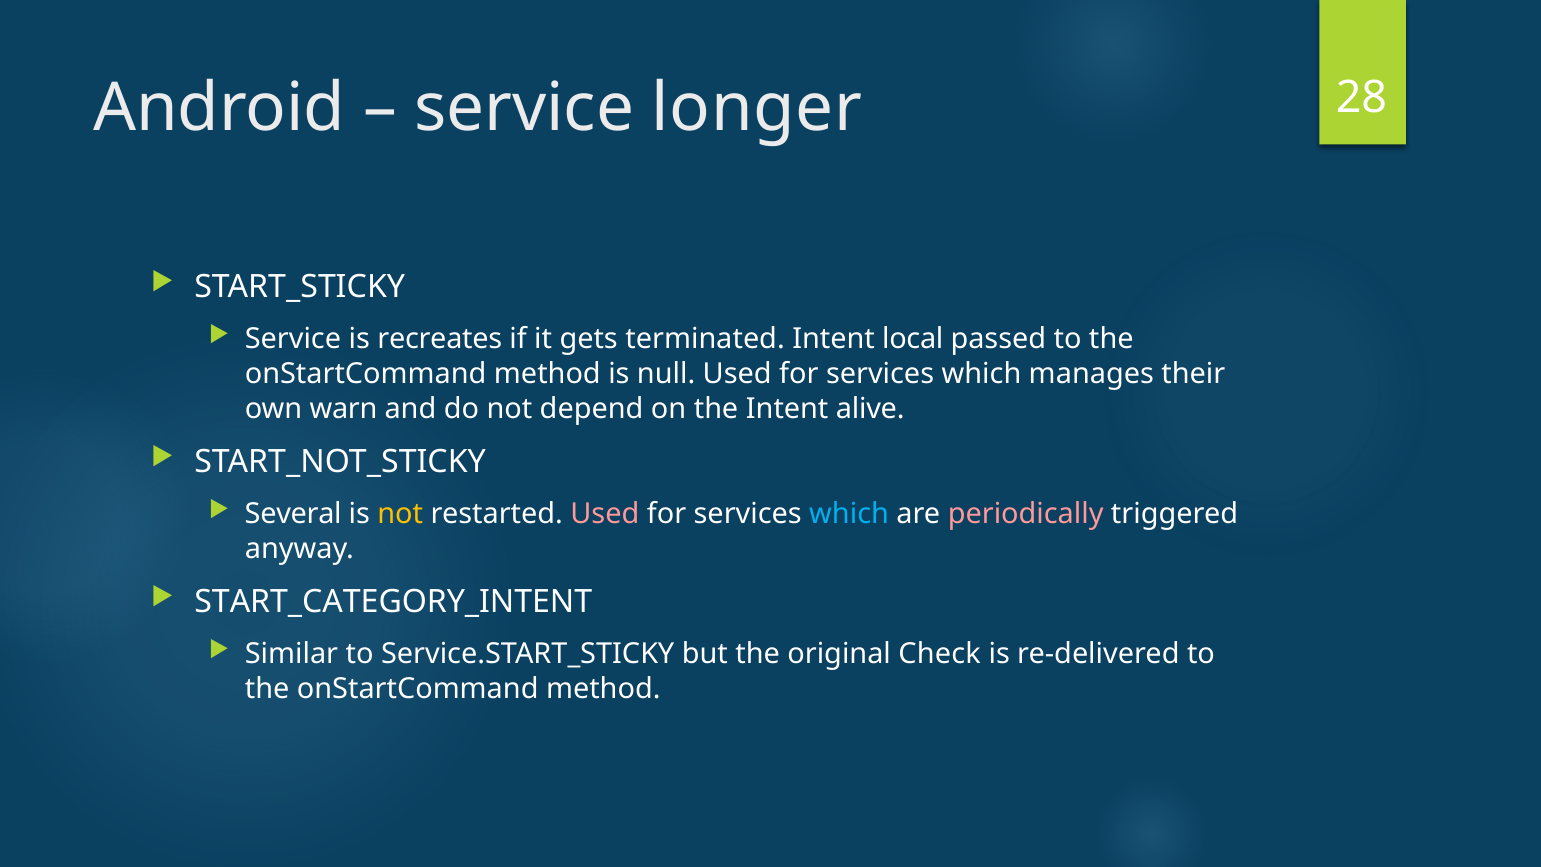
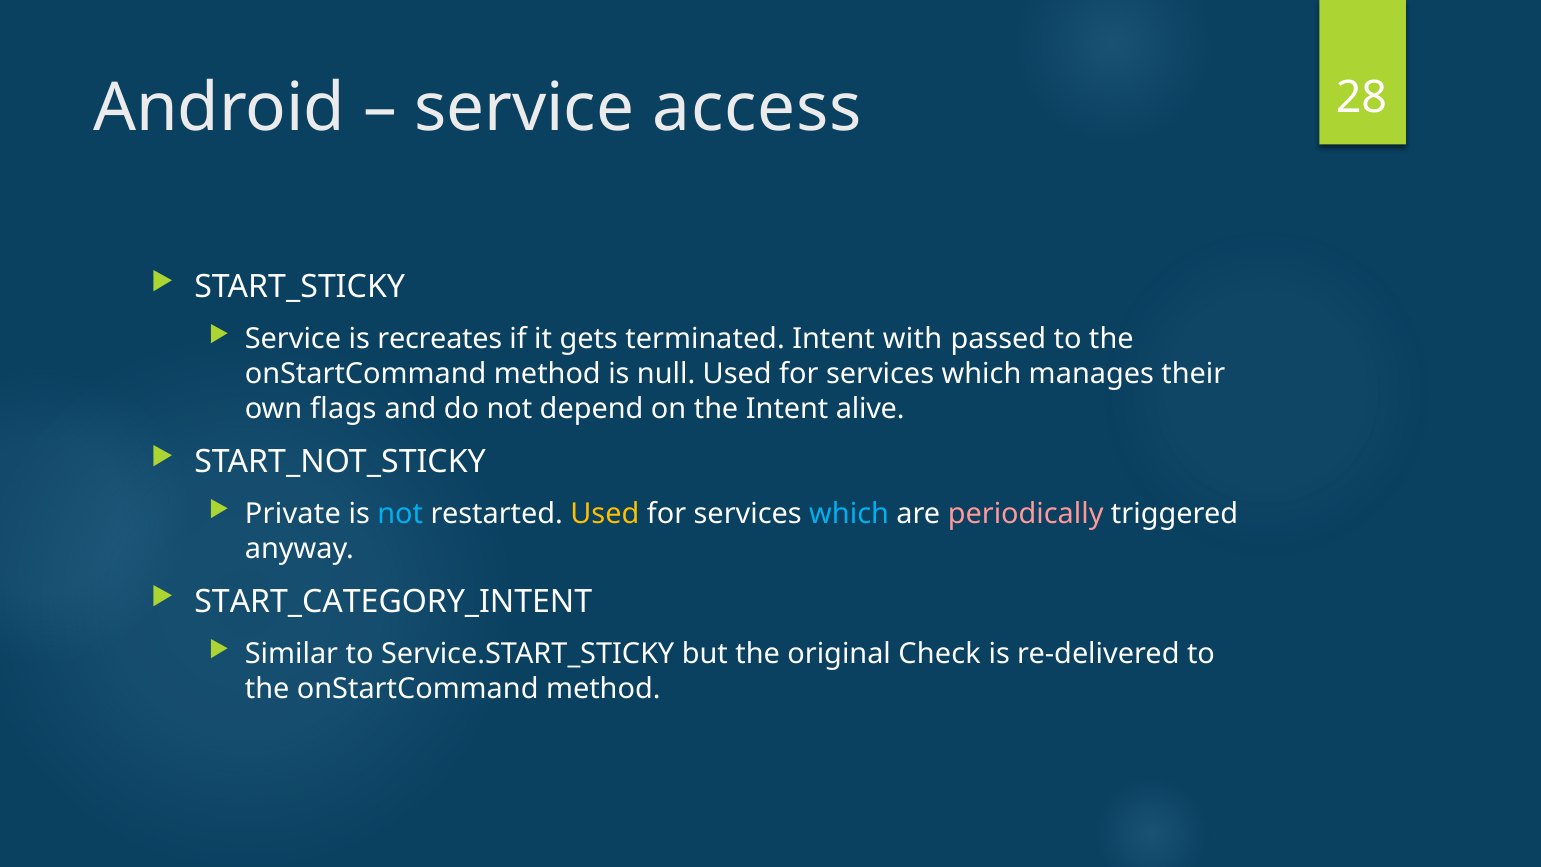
longer: longer -> access (757, 108)
local: local -> with (912, 339)
warn: warn -> flags (343, 409)
Several: Several -> Private (293, 514)
not colour: yellow -> light blue (400, 514)
Used colour: pink -> yellow (605, 514)
